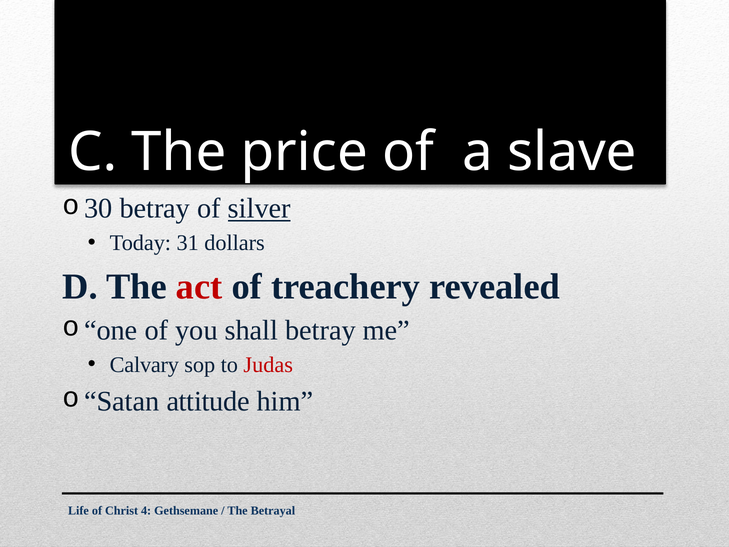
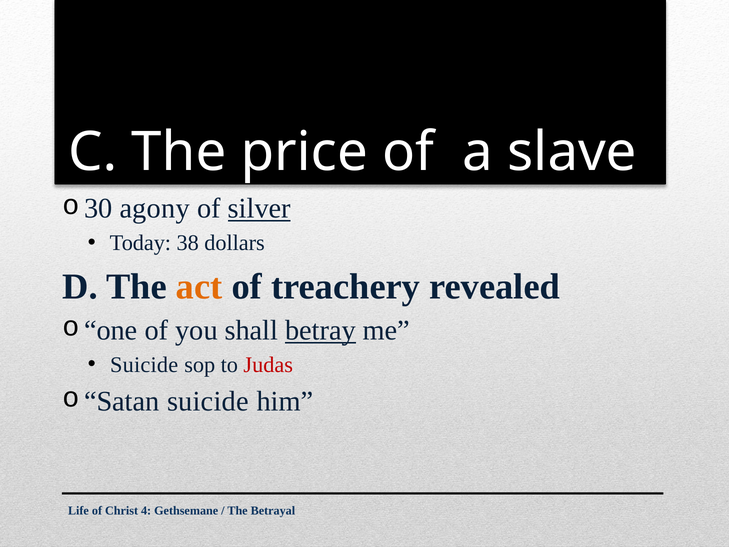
betray: betray -> agony (155, 208)
31: 31 -> 38 (188, 243)
act colour: red -> orange (199, 286)
betray underline: none -> present (320, 330)
Calvary: Calvary -> Suicide (144, 365)
attitude: attitude -> suicide (208, 401)
